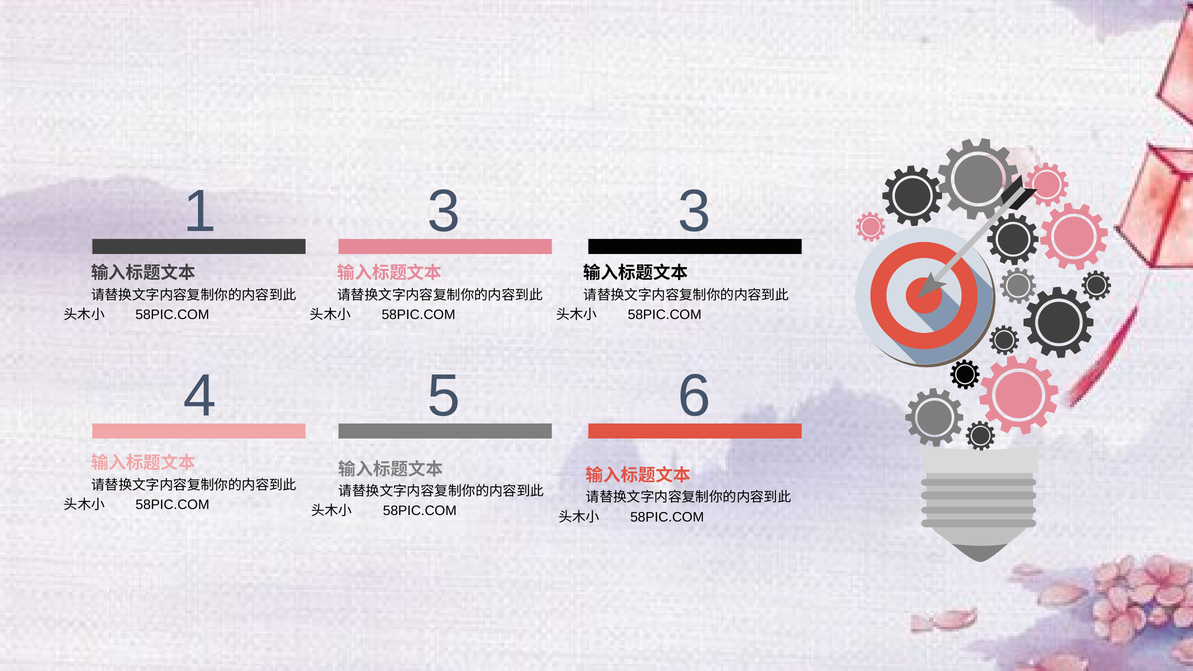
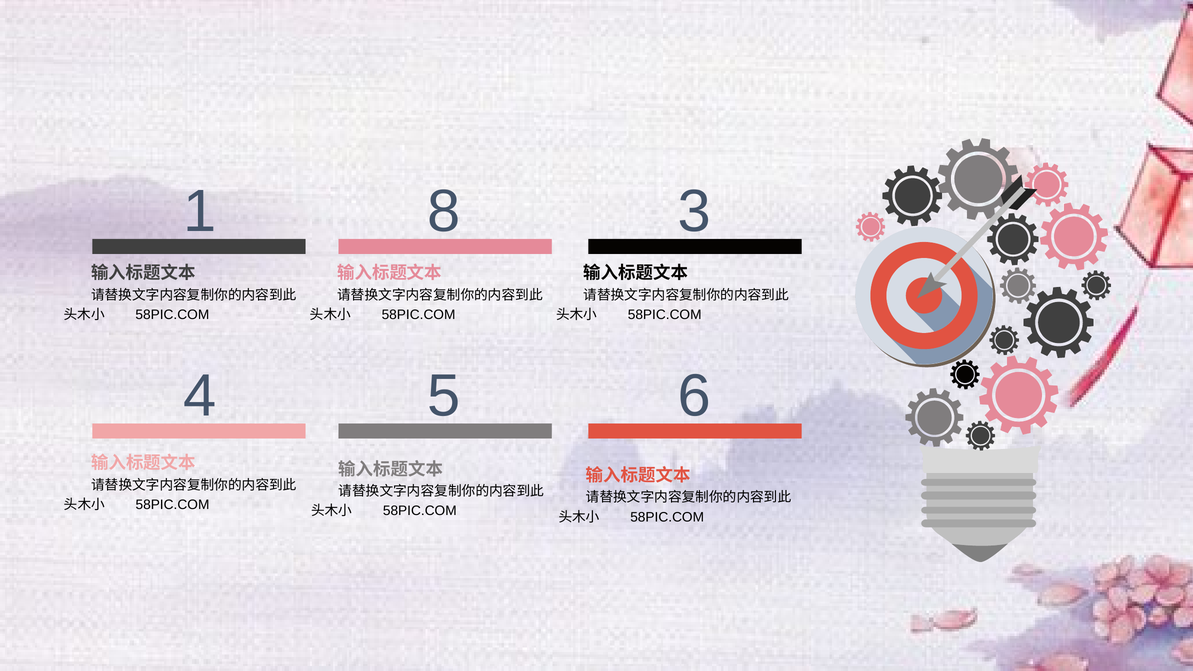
1 3: 3 -> 8 (444, 211)
